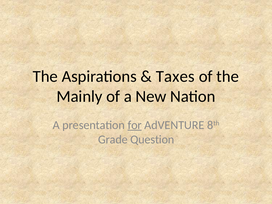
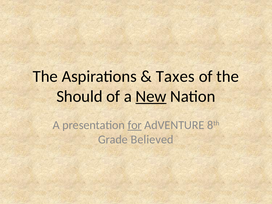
Mainly: Mainly -> Should (79, 96)
New underline: none -> present (151, 96)
Question: Question -> Believed (152, 140)
